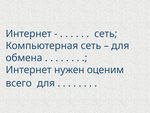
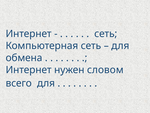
оценим: оценим -> словом (105, 70)
